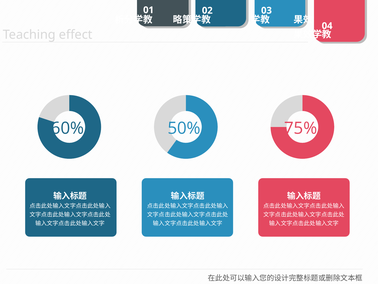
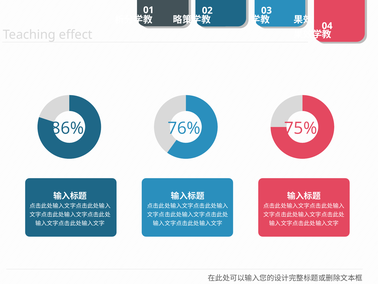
60%: 60% -> 86% (68, 128)
50%: 50% -> 76% (184, 128)
